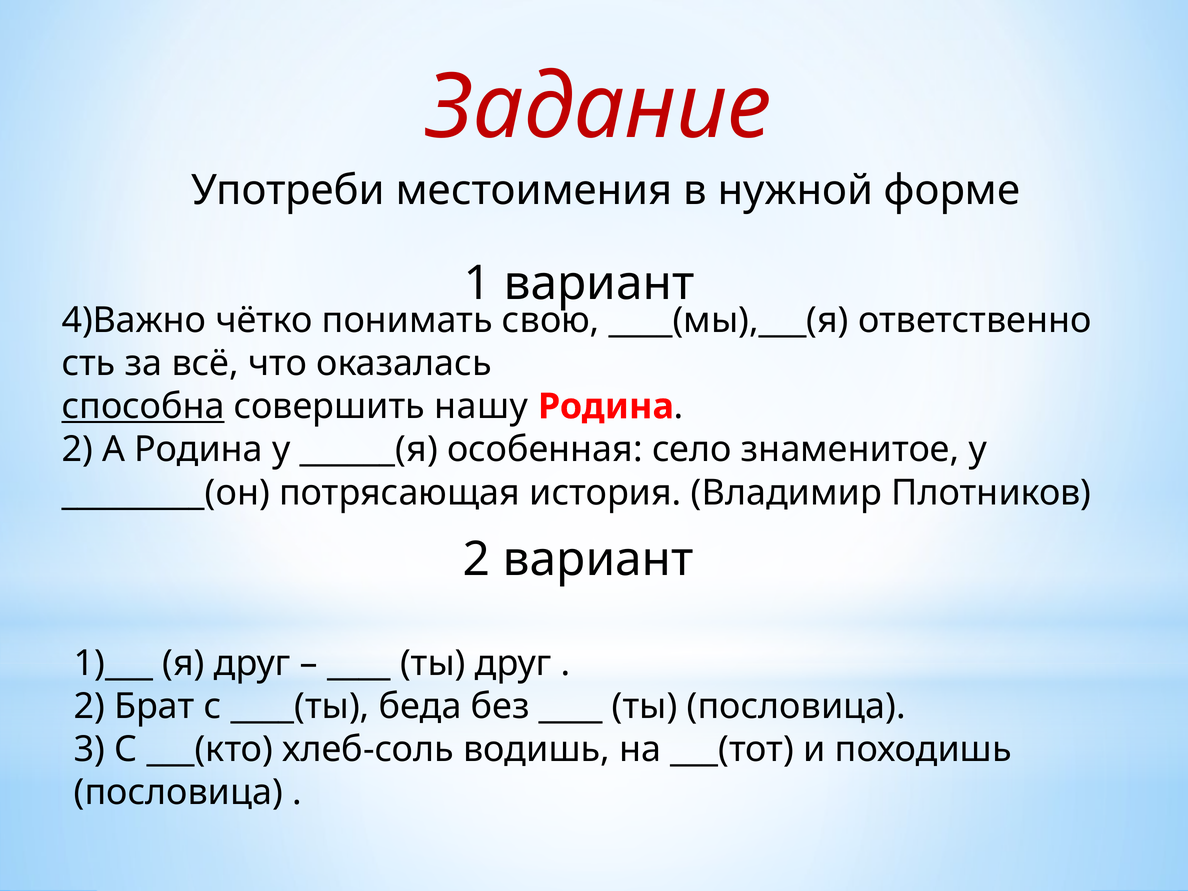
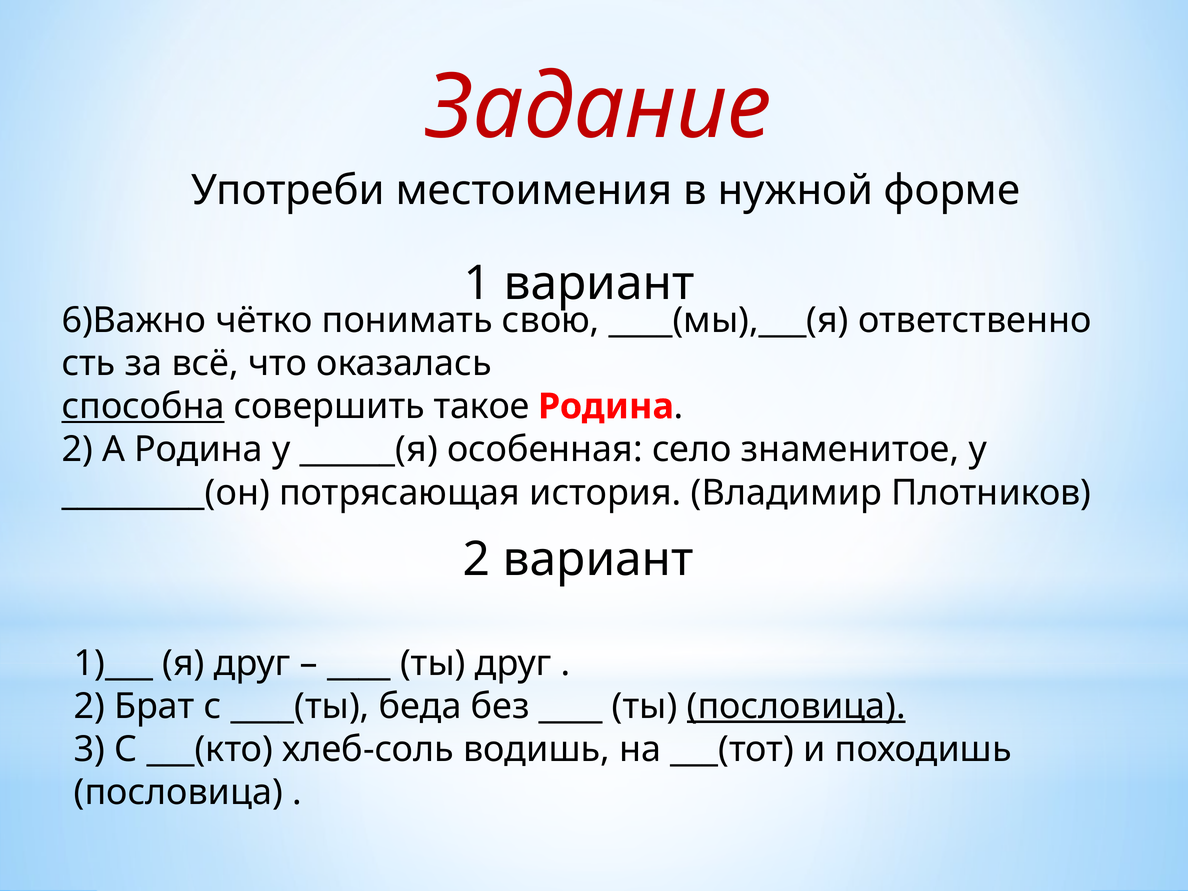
4)Важно: 4)Важно -> 6)Важно (134, 320)
нашу: нашу -> такое (482, 406)
пословица underline: none -> present (796, 706)
